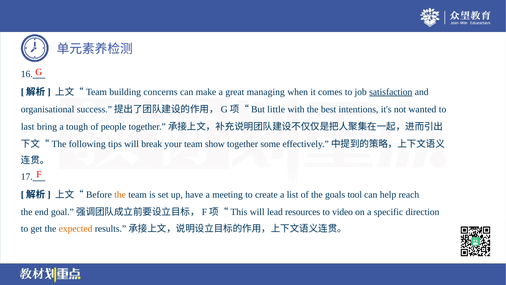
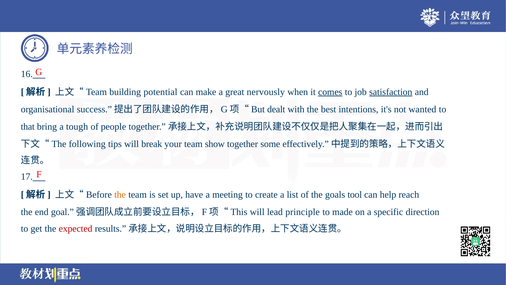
concerns: concerns -> potential (161, 92)
managing: managing -> nervously (266, 92)
comes underline: none -> present (330, 92)
little: little -> dealt (276, 109)
last: last -> that (28, 127)
resources: resources -> principle (303, 212)
video: video -> made (342, 212)
expected colour: orange -> red (76, 228)
